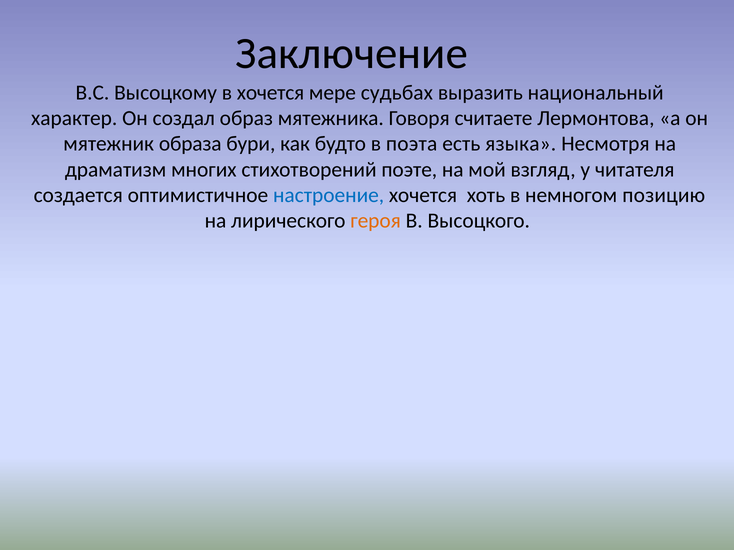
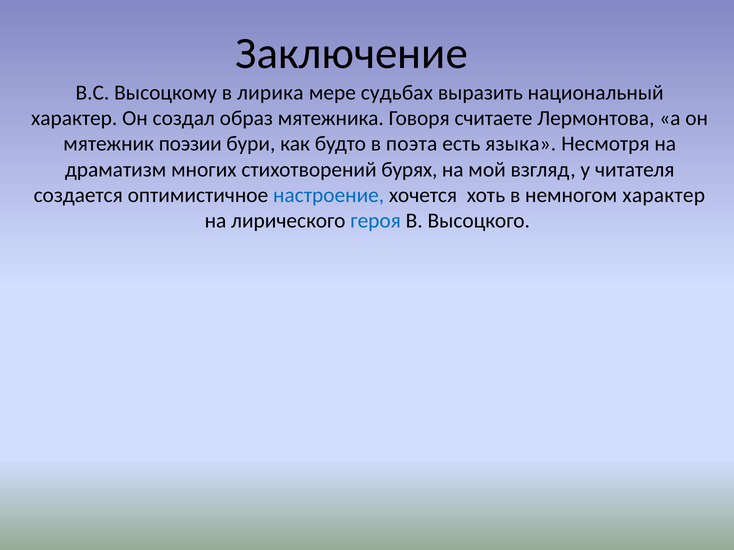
в хочется: хочется -> лирика (270, 93)
образа: образа -> поэзии (190, 144)
поэте: поэте -> бурях (409, 170)
немногом позицию: позицию -> характер (664, 195)
героя colour: orange -> blue (376, 221)
